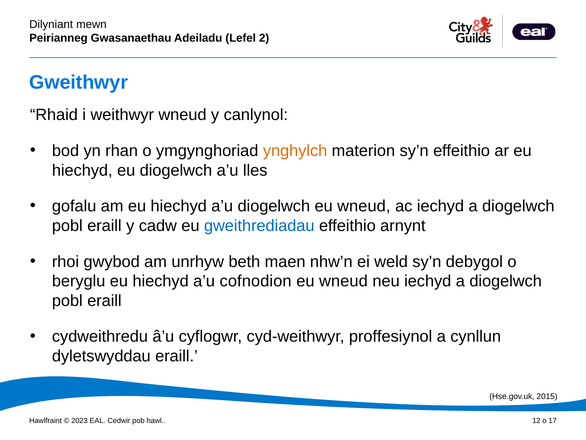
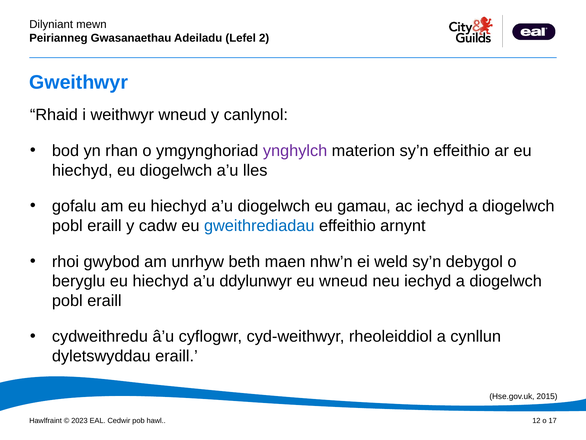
ynghylch colour: orange -> purple (295, 151)
diogelwch eu wneud: wneud -> gamau (364, 206)
cofnodion: cofnodion -> ddylunwyr (256, 281)
proffesiynol: proffesiynol -> rheoleiddiol (391, 336)
